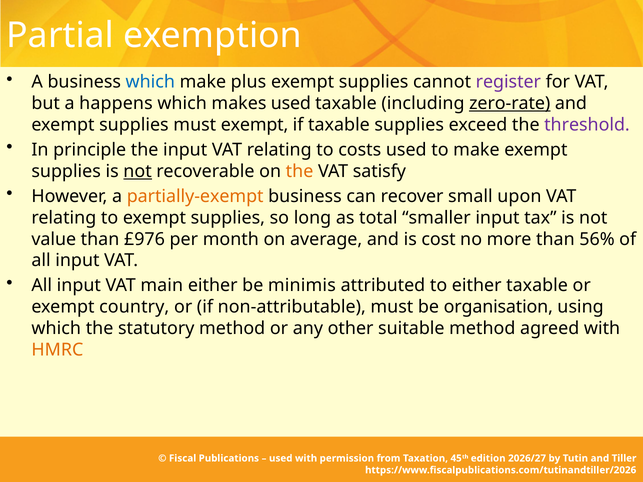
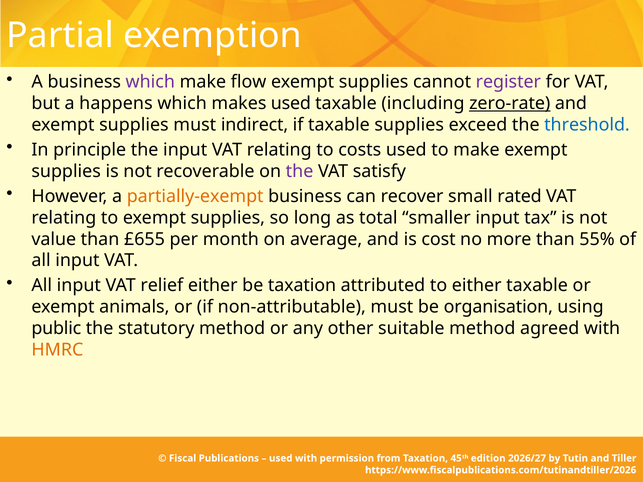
which colour: blue -> purple (150, 82)
plus: plus -> flow (249, 82)
must exempt: exempt -> indirect (255, 125)
threshold colour: purple -> blue (587, 125)
not underline: present -> none (138, 171)
the colour: orange -> purple (300, 171)
upon: upon -> rated (520, 196)
£976: £976 -> £655 (144, 239)
56%: 56% -> 55% (597, 239)
main: main -> relief (162, 286)
be minimis: minimis -> taxation (302, 286)
country: country -> animals (134, 307)
which: which -> public (56, 329)
